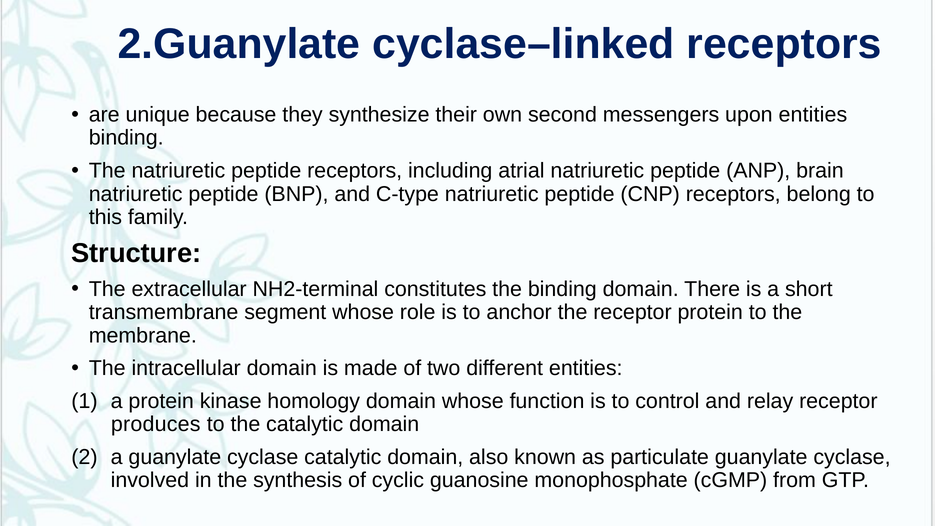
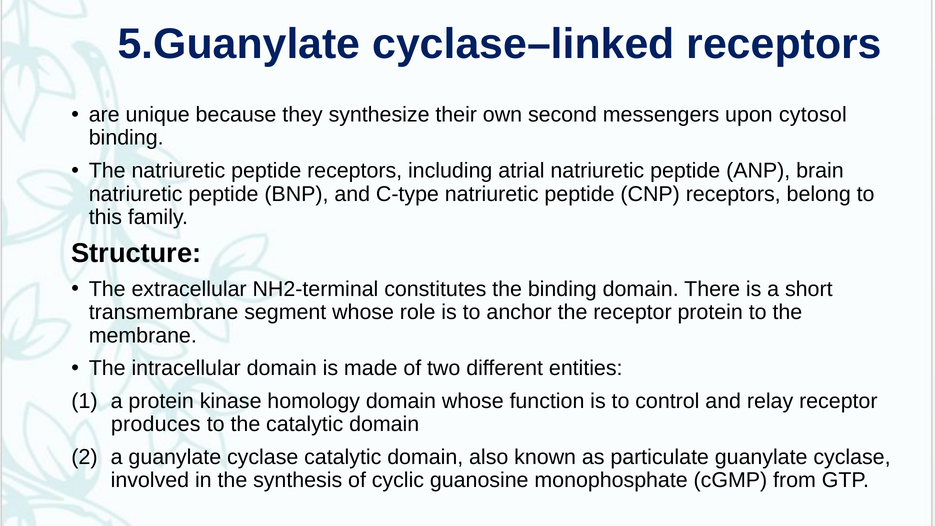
2.Guanylate: 2.Guanylate -> 5.Guanylate (239, 44)
upon entities: entities -> cytosol (813, 115)
